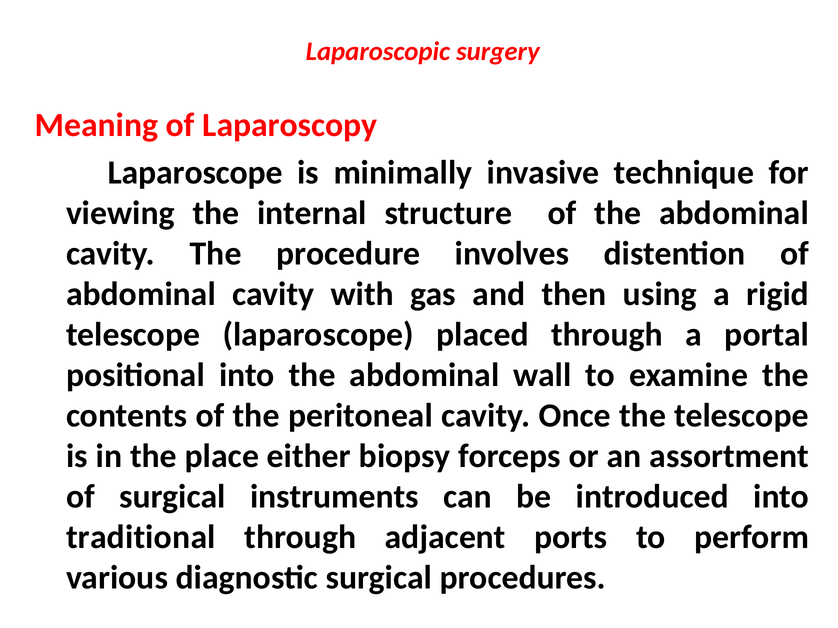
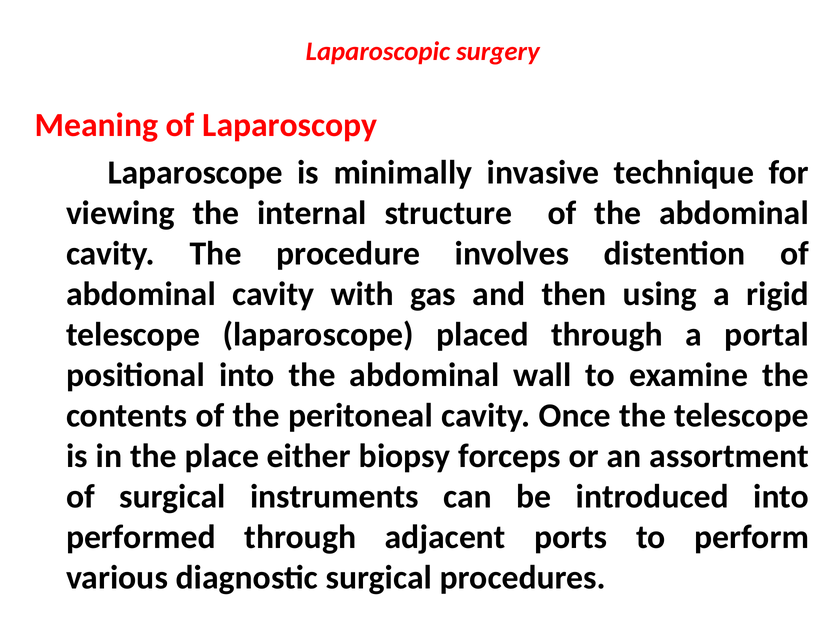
traditional: traditional -> performed (141, 538)
